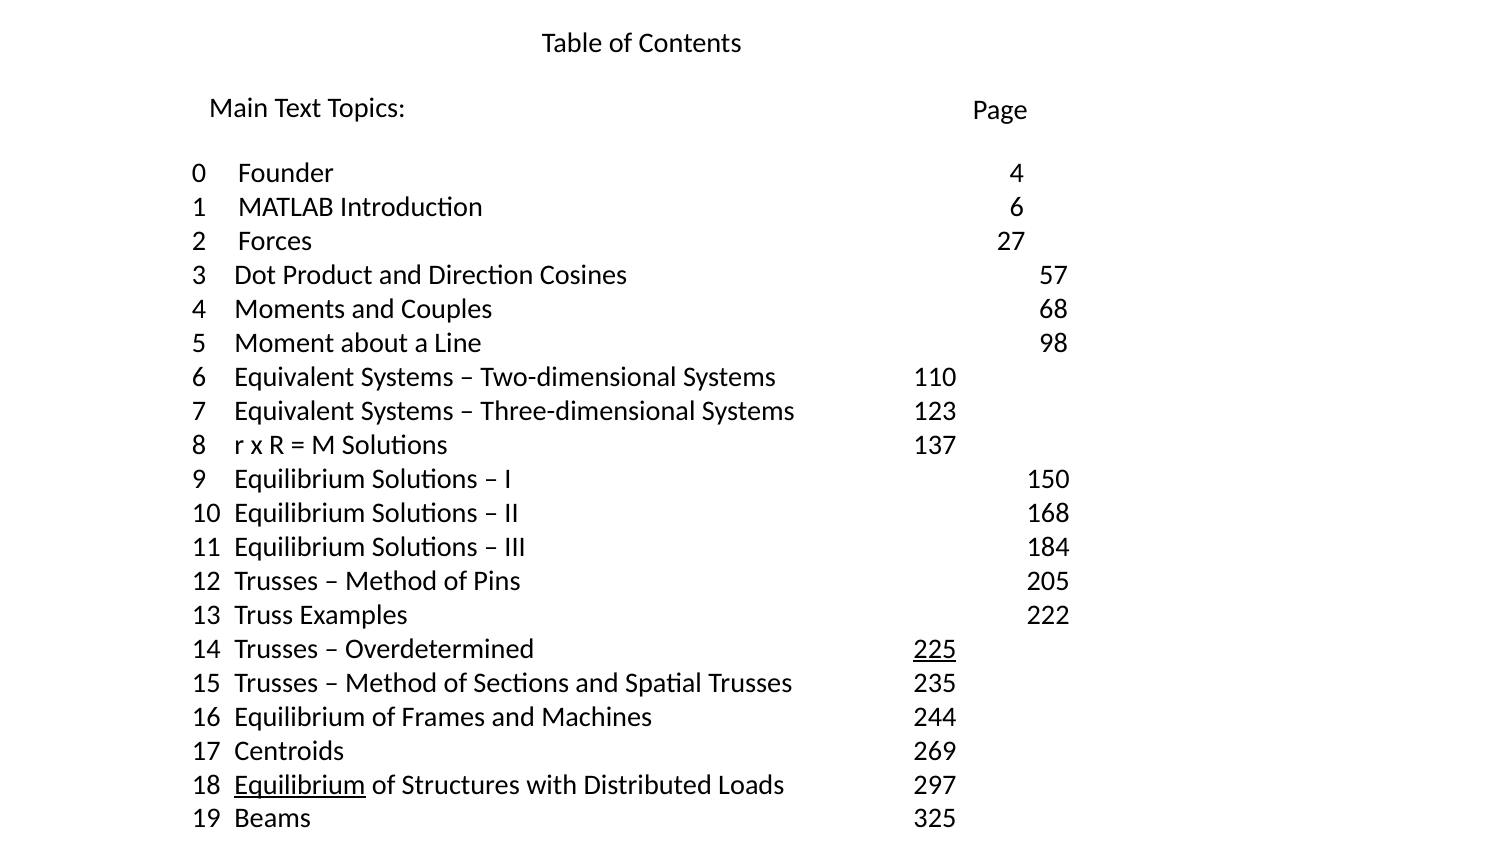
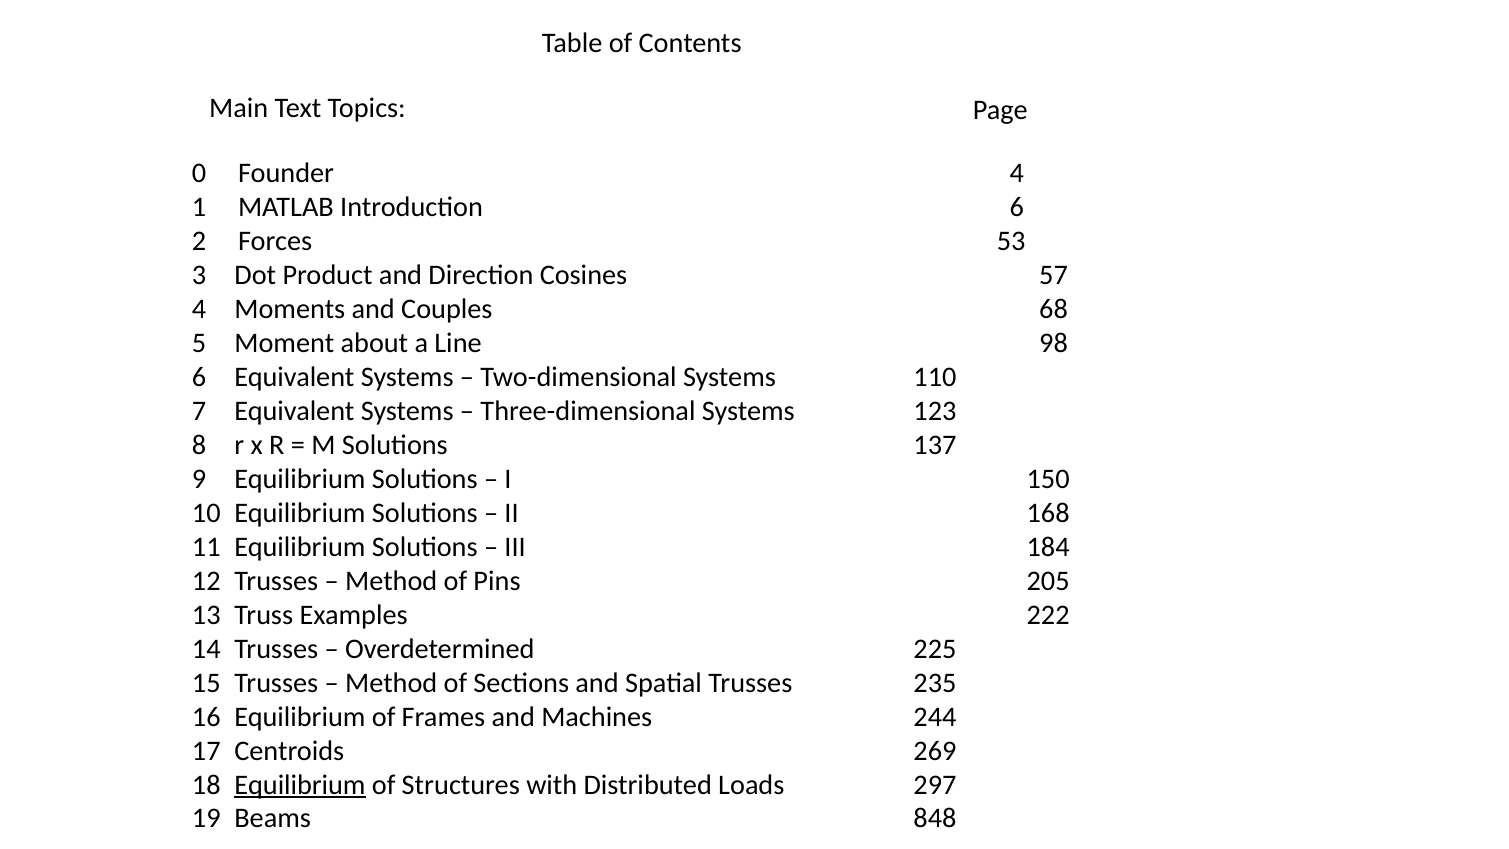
27: 27 -> 53 (1011, 241)
225 underline: present -> none (935, 649)
325: 325 -> 848 (935, 818)
